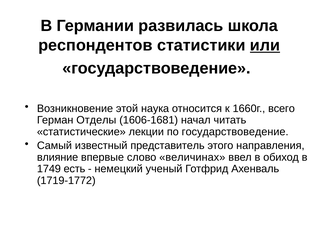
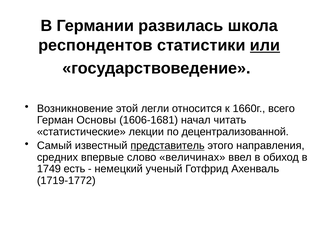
наука: наука -> легли (155, 108)
Отделы: Отделы -> Основы (96, 120)
по государствоведение: государствоведение -> децентрализованной (235, 131)
представитель underline: none -> present (168, 145)
влияние: влияние -> средних (57, 157)
